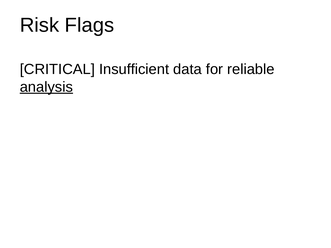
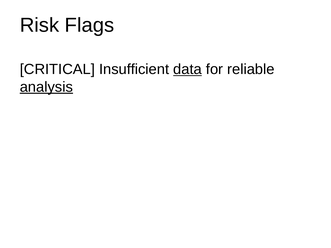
data underline: none -> present (188, 69)
